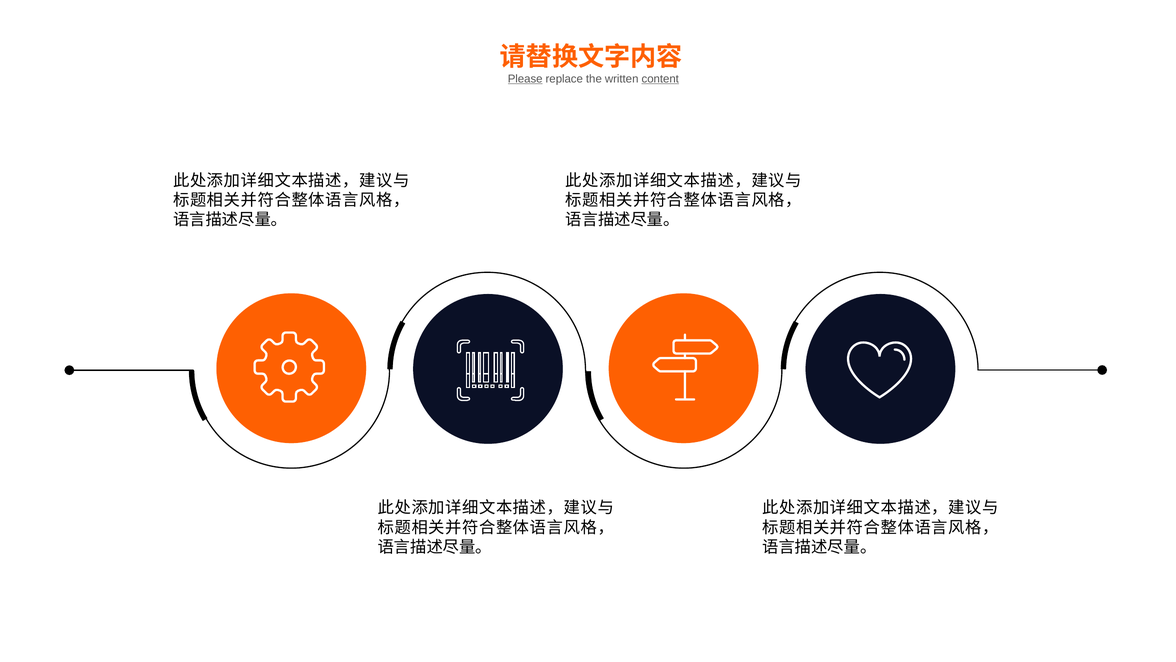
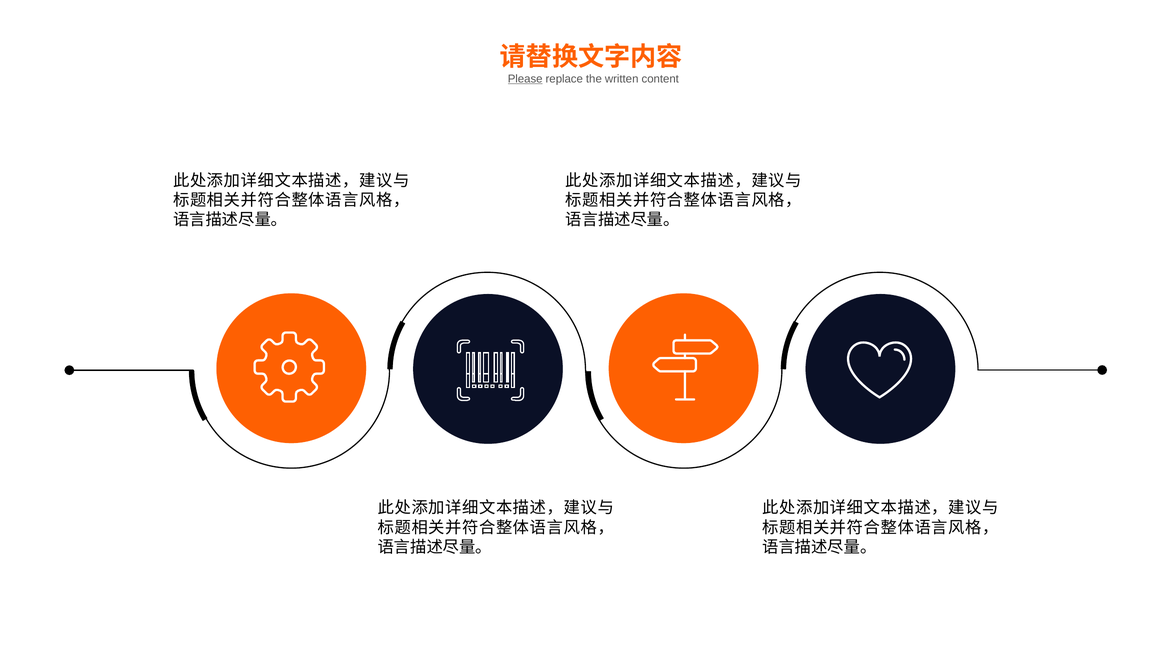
content underline: present -> none (660, 79)
